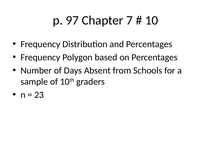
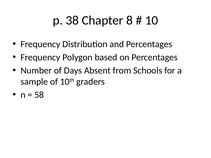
97: 97 -> 38 (72, 20)
7: 7 -> 8 (129, 20)
23: 23 -> 58 (39, 95)
